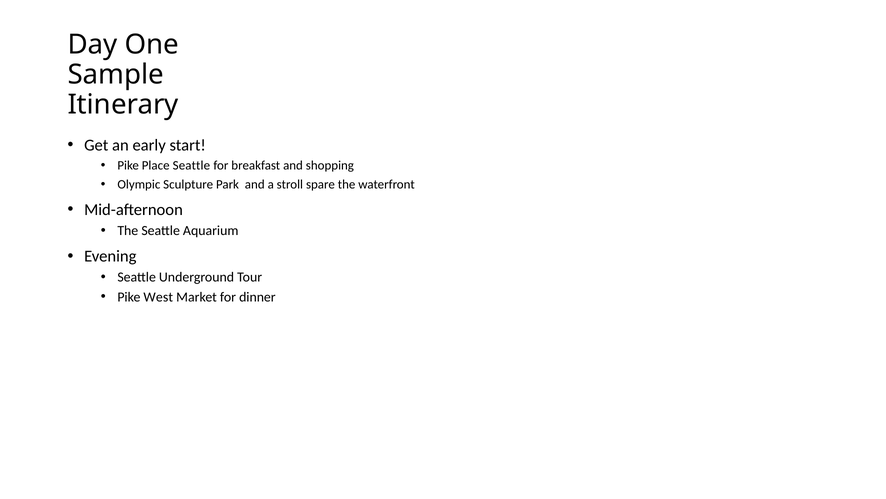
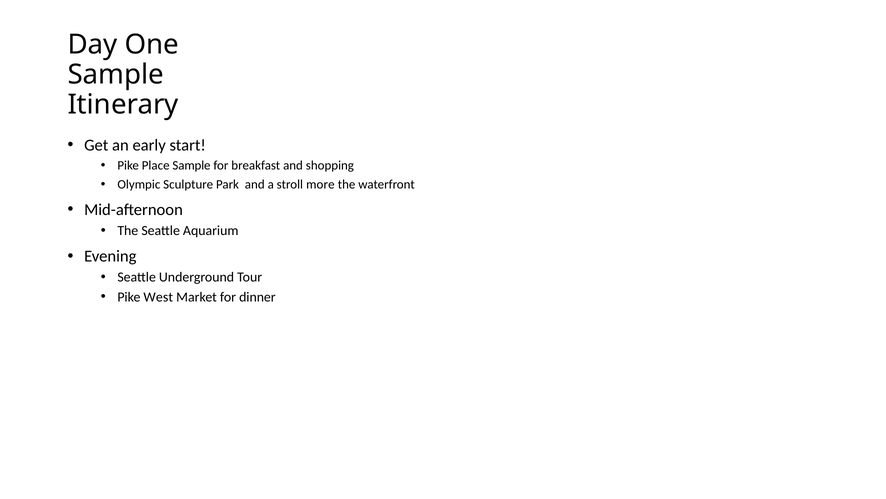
Place Seattle: Seattle -> Sample (192, 165)
spare: spare -> more (320, 184)
